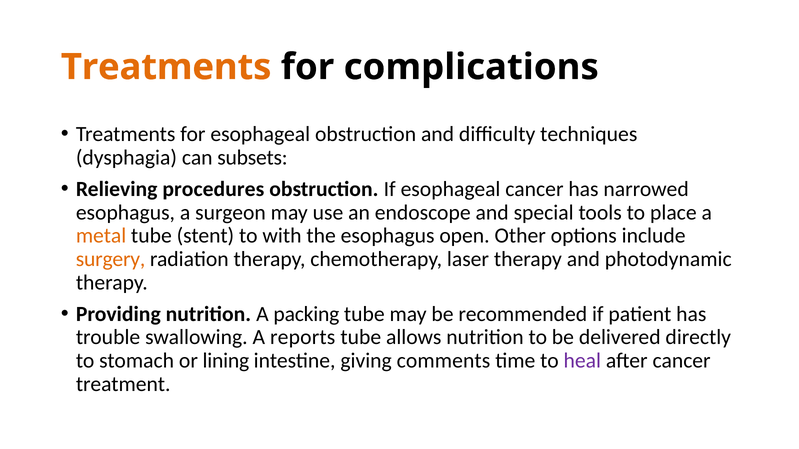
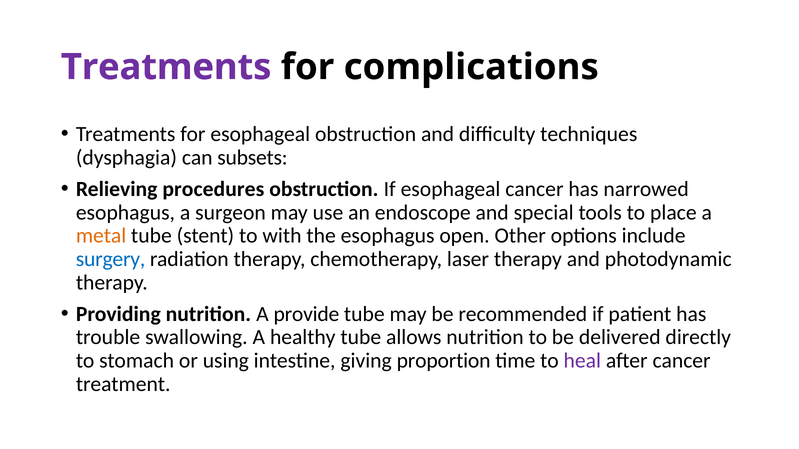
Treatments colour: orange -> purple (166, 67)
surgery colour: orange -> blue (111, 259)
packing: packing -> provide (306, 314)
reports: reports -> healthy (303, 338)
lining: lining -> using (226, 361)
comments: comments -> proportion (444, 361)
